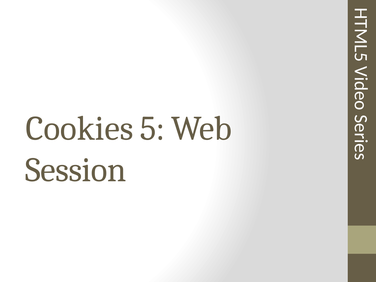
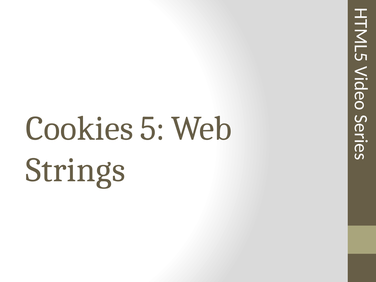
Session: Session -> Strings (76, 170)
